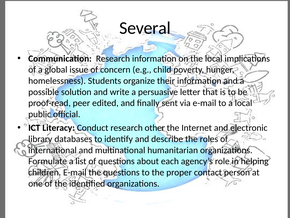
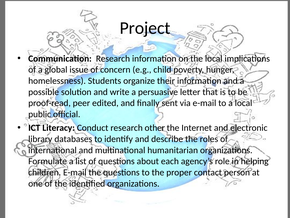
Several: Several -> Project (145, 28)
